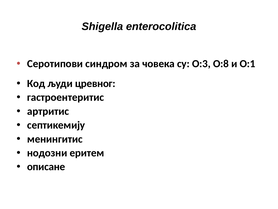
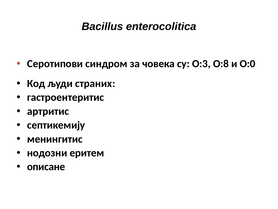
Shigella: Shigella -> Bacillus (102, 26)
О:1: О:1 -> О:0 (248, 64)
цревног: цревног -> страних (95, 83)
